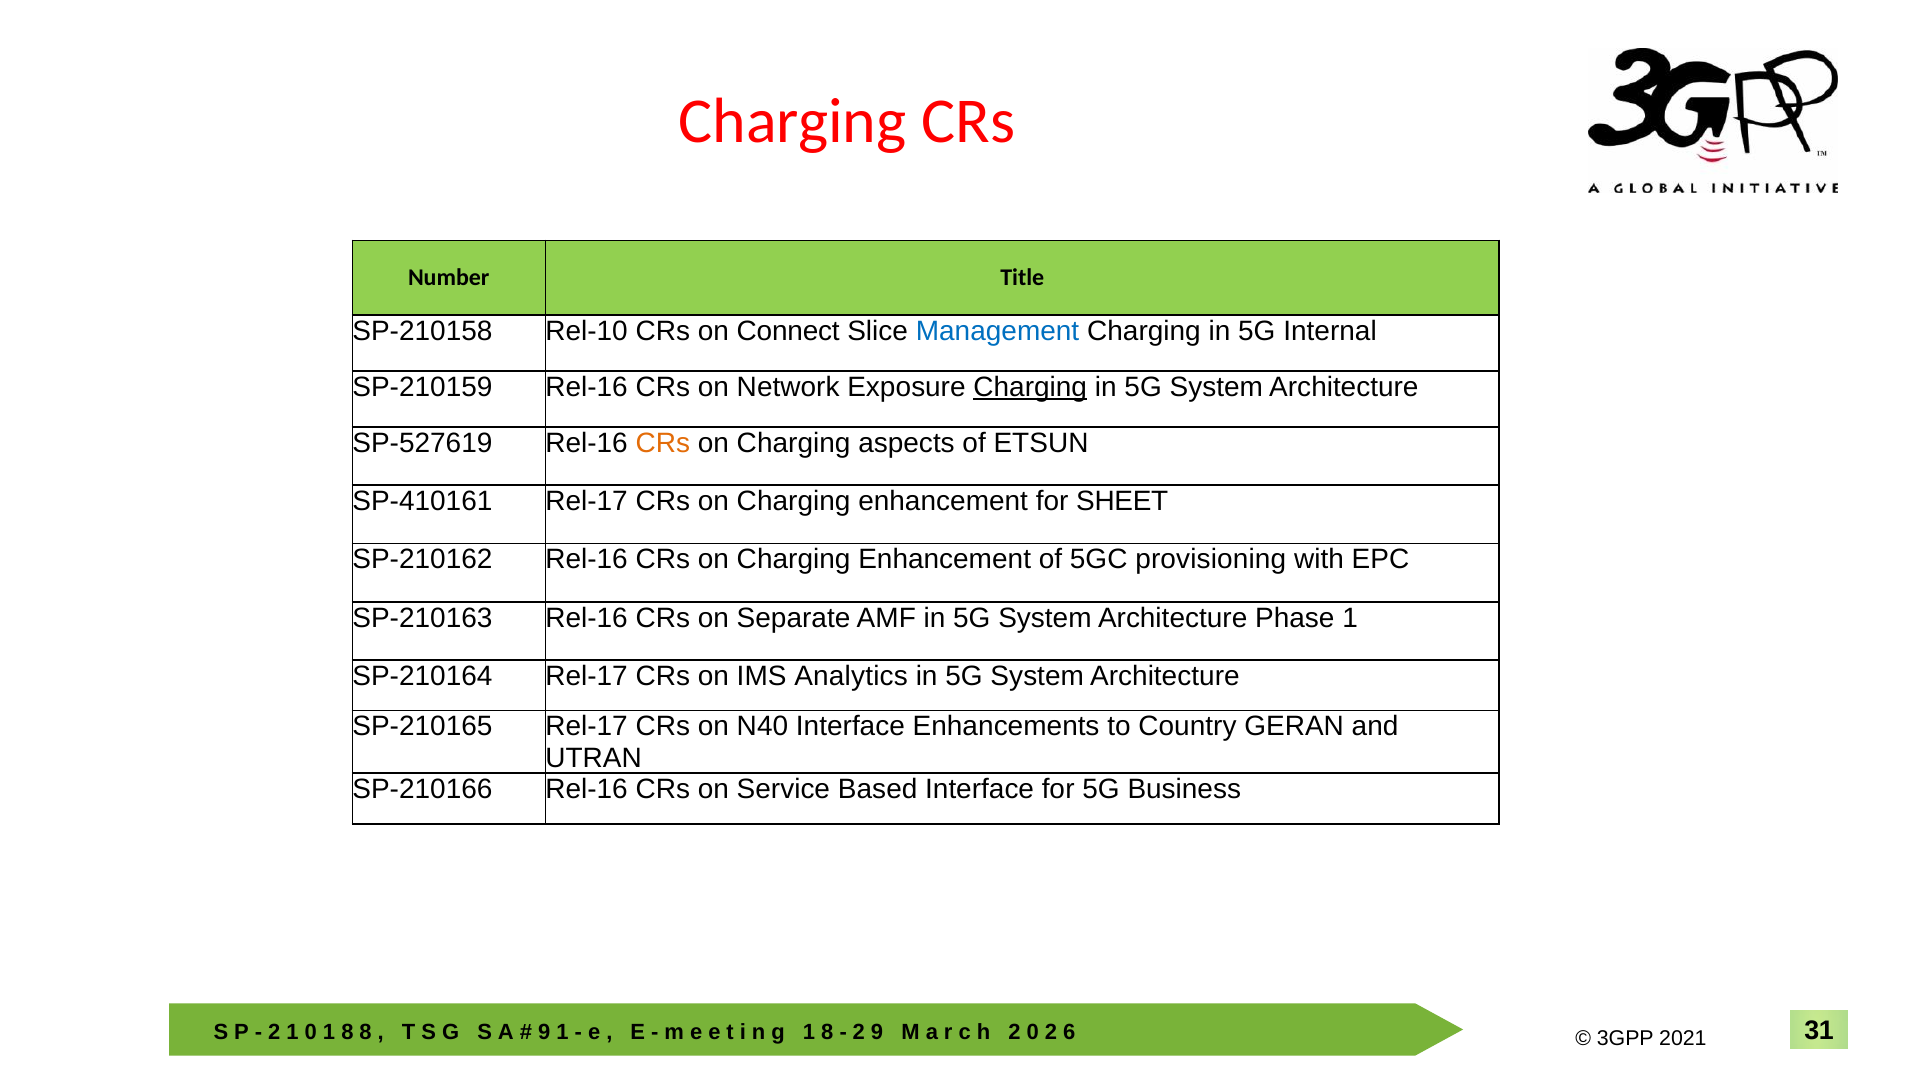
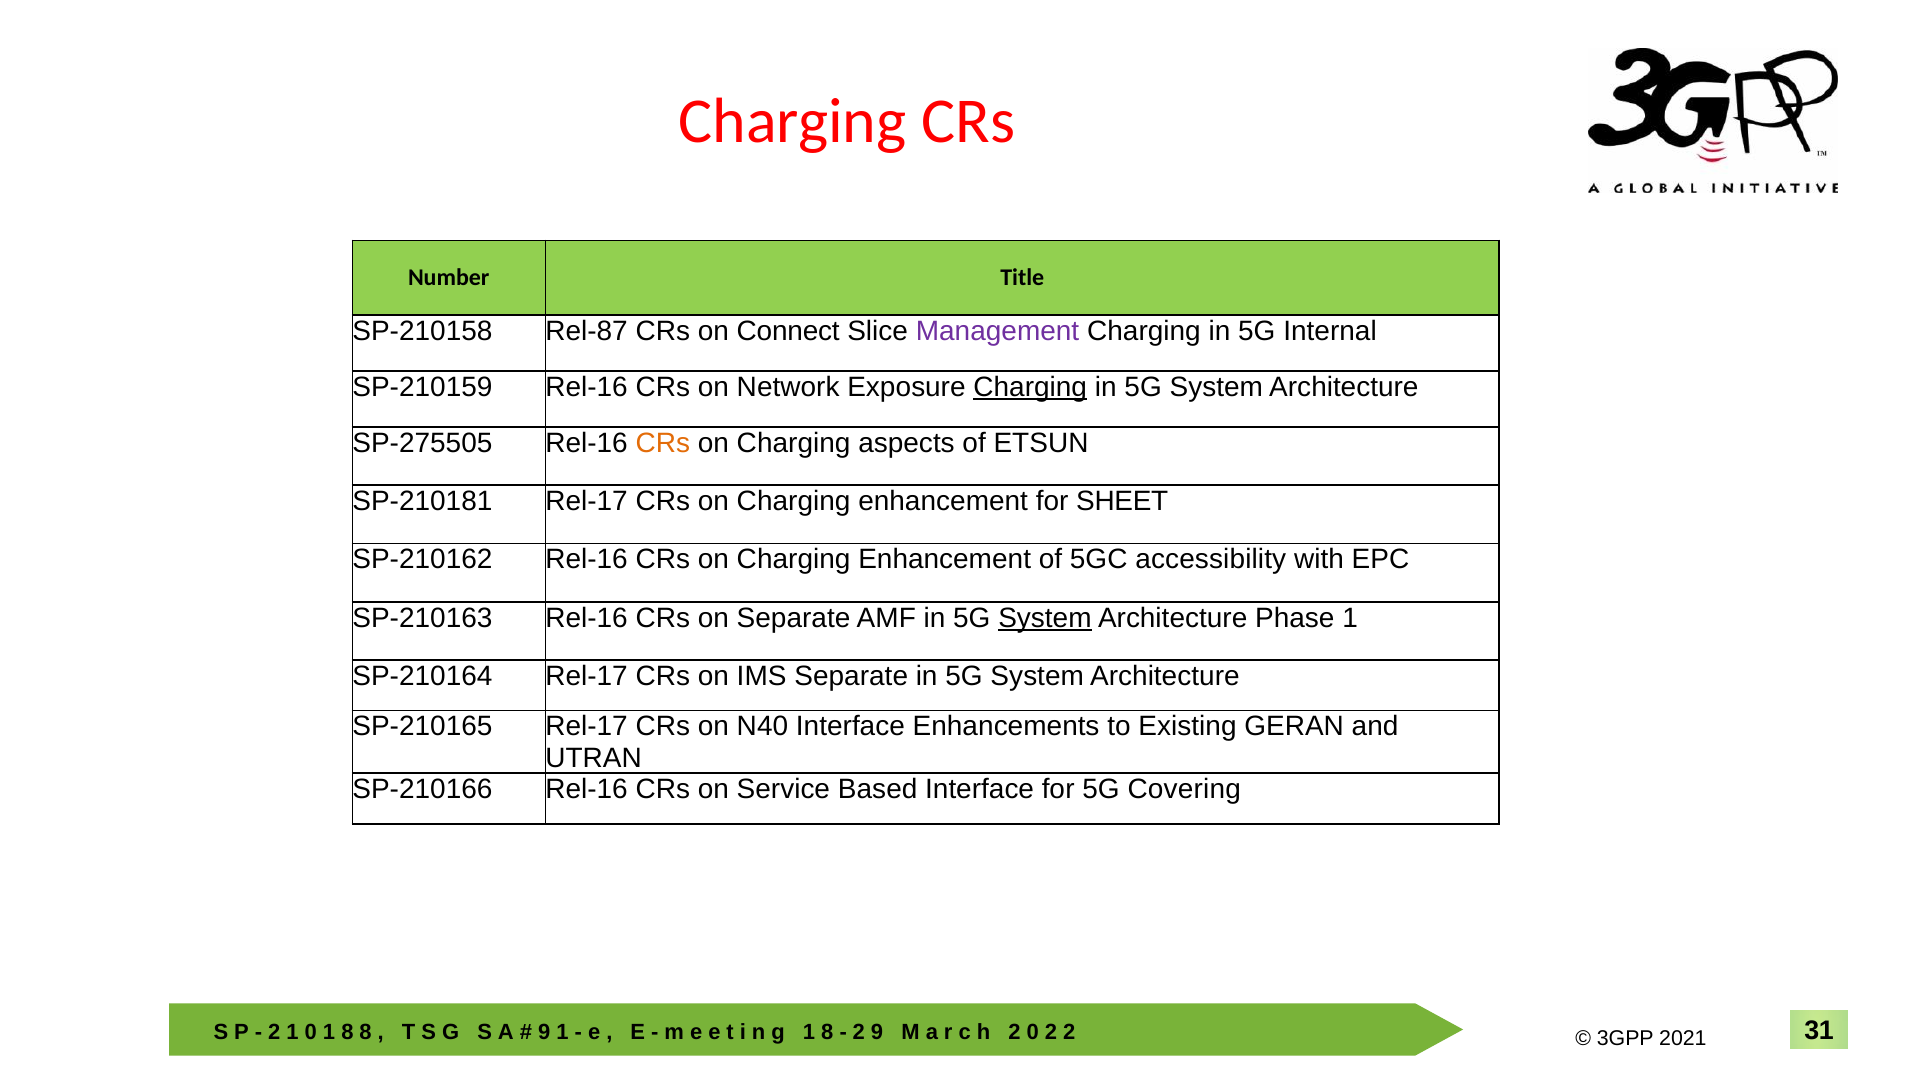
Rel-10: Rel-10 -> Rel-87 (587, 331)
Management colour: blue -> purple (998, 331)
SP-527619: SP-527619 -> SP-275505 (422, 443)
SP-410161: SP-410161 -> SP-210181 (422, 501)
provisioning: provisioning -> accessibility (1211, 560)
System underline: none -> present (1045, 618)
IMS Analytics: Analytics -> Separate (851, 676)
Country: Country -> Existing (1187, 726)
Business: Business -> Covering (1184, 789)
6: 6 -> 2 (1069, 1032)
